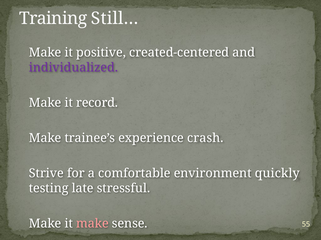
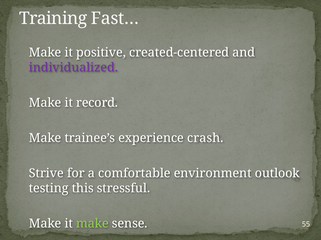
Still…: Still… -> Fast… (115, 19)
quickly: quickly -> outlook (277, 174)
late: late -> this (83, 189)
make colour: pink -> light green (92, 224)
